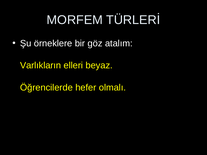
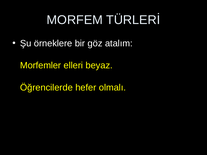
Varlıkların: Varlıkların -> Morfemler (41, 66)
